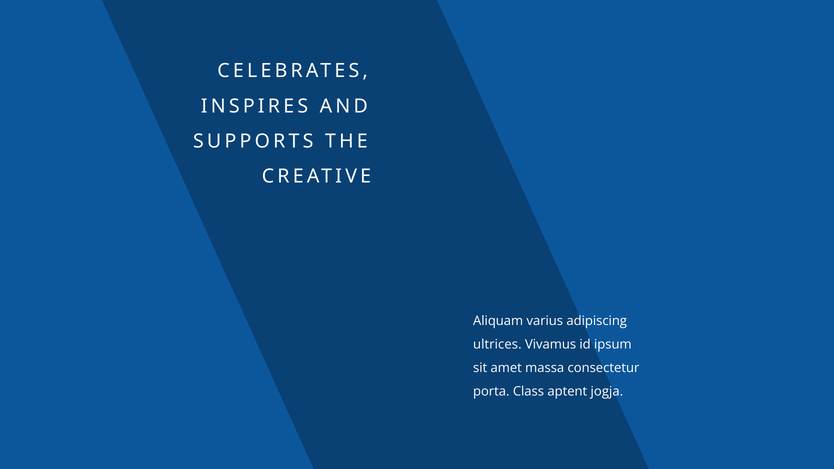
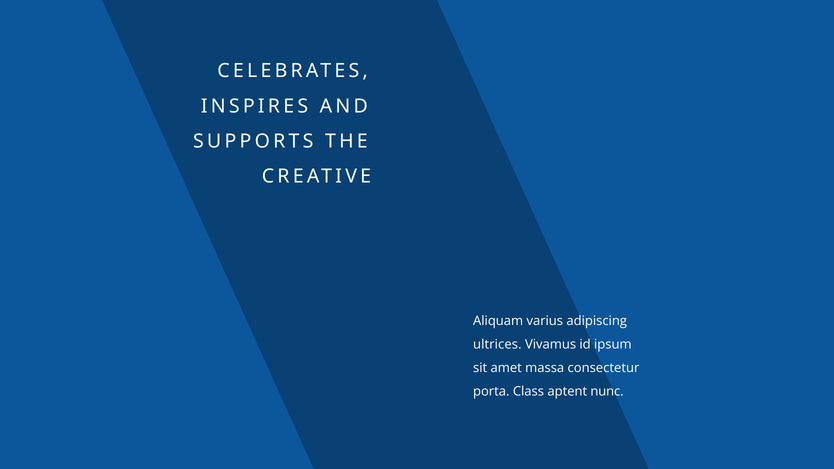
jogja: jogja -> nunc (607, 391)
